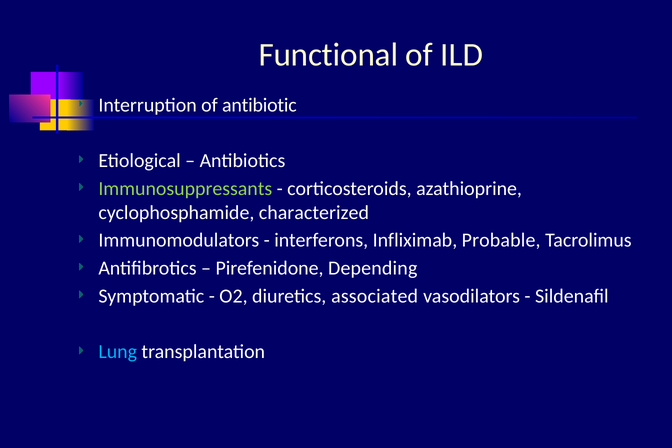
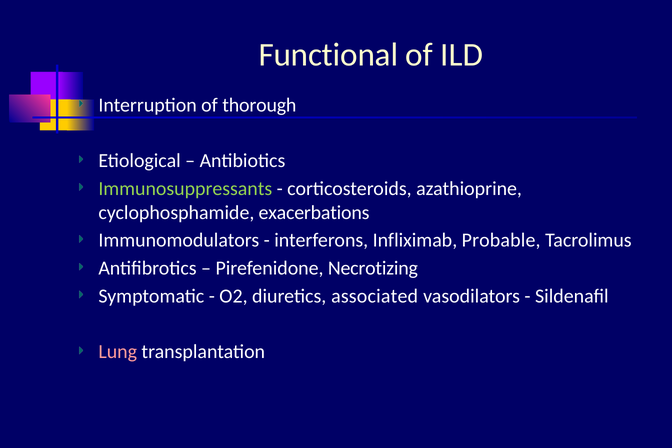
antibiotic: antibiotic -> thorough (259, 105)
characterized: characterized -> exacerbations (314, 212)
Depending: Depending -> Necrotizing (373, 268)
Lung colour: light blue -> pink (118, 352)
